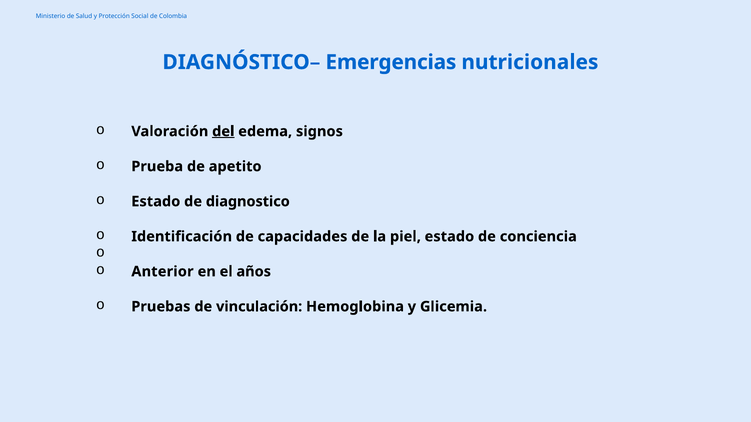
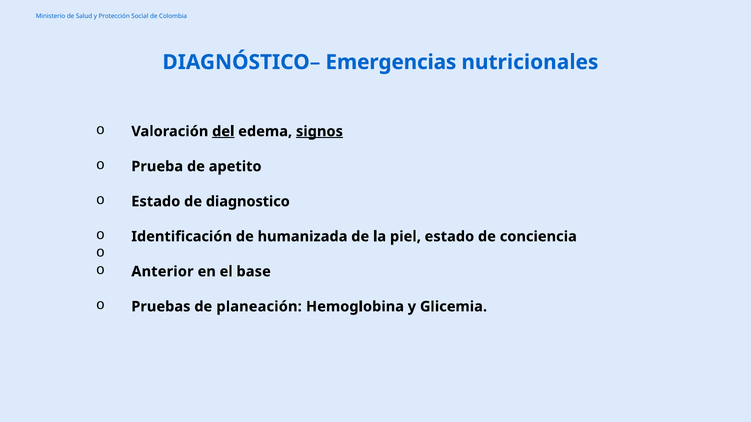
signos underline: none -> present (319, 132)
capacidades: capacidades -> humanizada (303, 237)
años: años -> base (254, 272)
vinculación: vinculación -> planeación (259, 307)
